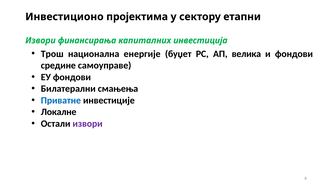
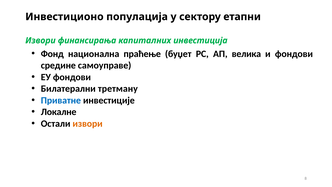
пројектима: пројектима -> популација (137, 17)
Трош: Трош -> Фонд (52, 54)
енергије: енергије -> праћење (142, 54)
смањења: смањења -> третману (118, 89)
извори colour: purple -> orange (88, 123)
